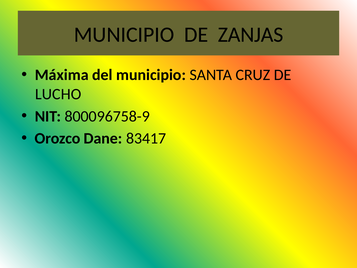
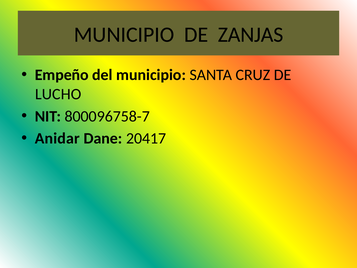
Máxima: Máxima -> Empeño (62, 75)
800096758-9: 800096758-9 -> 800096758-7 (107, 116)
Orozco: Orozco -> Anidar (57, 138)
83417: 83417 -> 20417 (146, 138)
